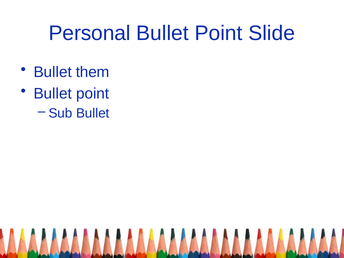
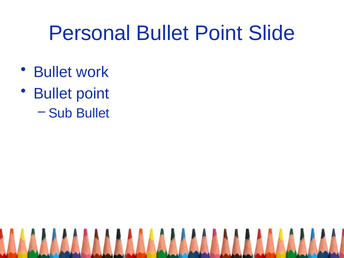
them: them -> work (93, 72)
